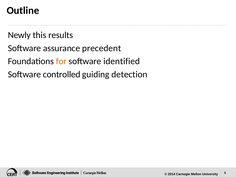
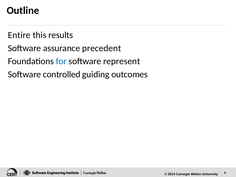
Newly: Newly -> Entire (19, 35)
for colour: orange -> blue (61, 61)
identified: identified -> represent (122, 61)
detection: detection -> outcomes (129, 74)
